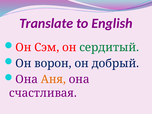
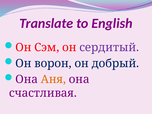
сердитый colour: green -> purple (109, 47)
